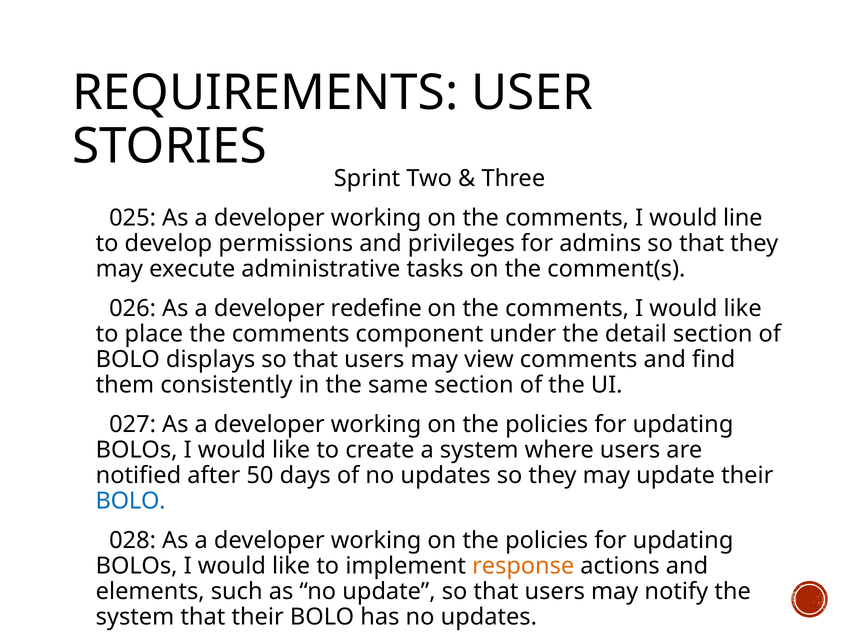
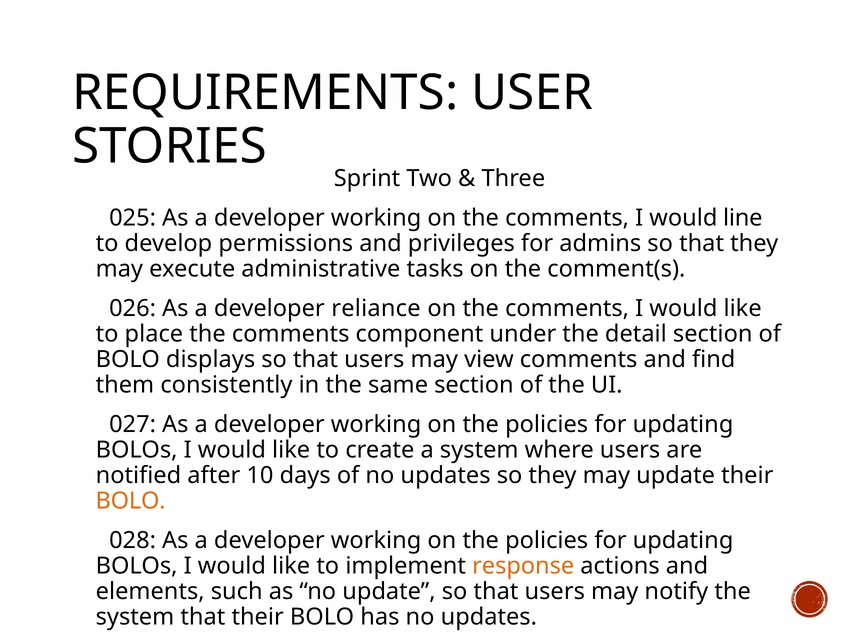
redefine: redefine -> reliance (376, 308)
50: 50 -> 10 (260, 475)
BOLO colour: blue -> orange (131, 501)
